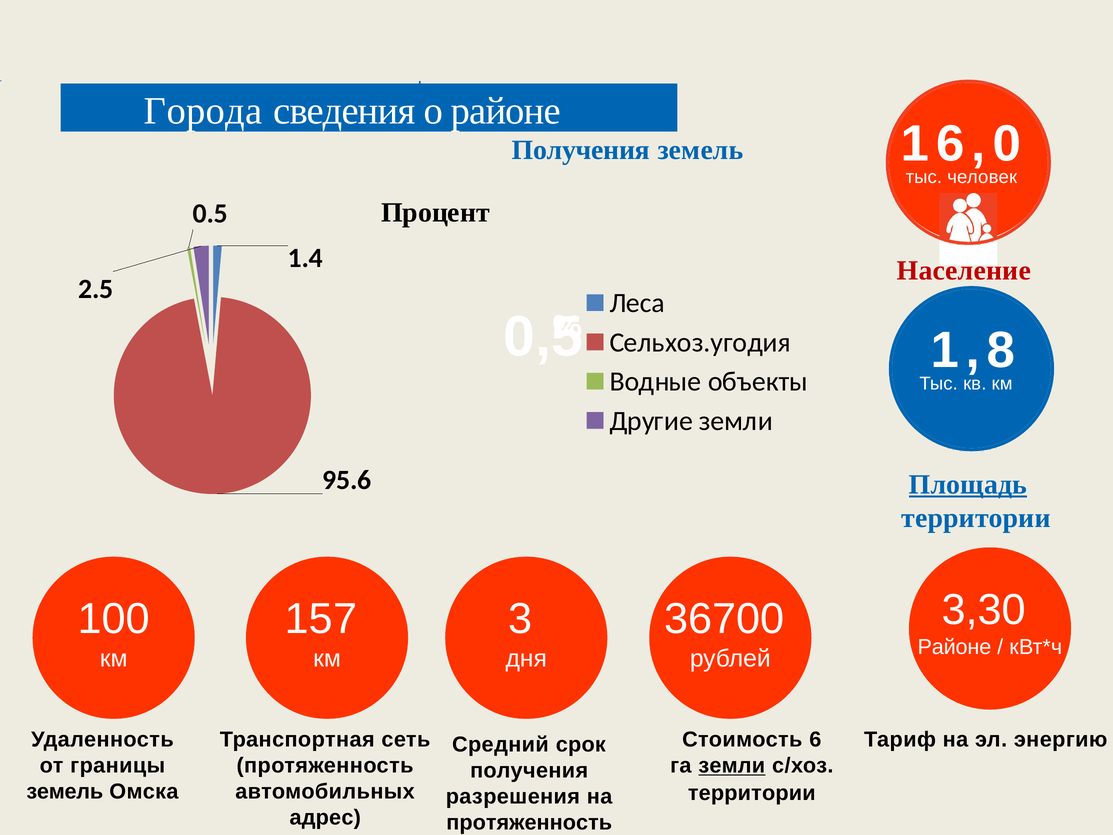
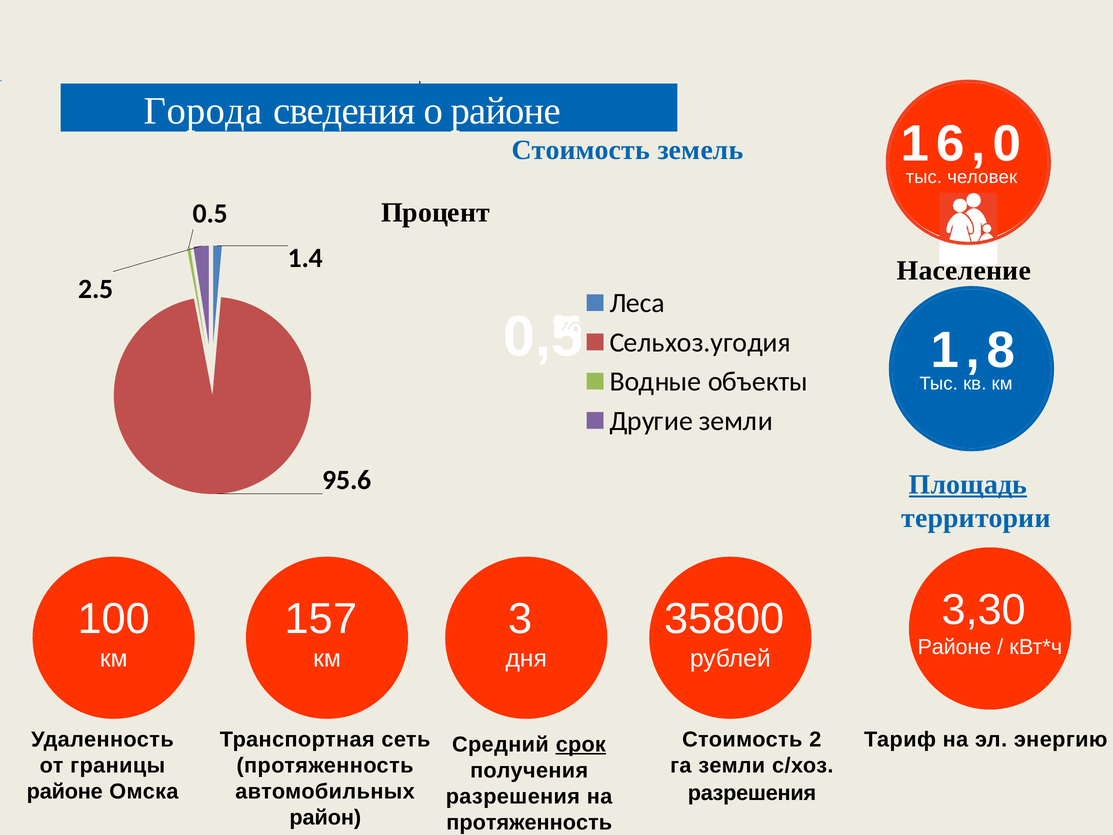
Получения: Получения -> Стоимость (581, 150)
Население colour: red -> black (964, 270)
36700: 36700 -> 35800 (724, 619)
6: 6 -> 2 (815, 739)
срок underline: none -> present (581, 744)
земли underline: present -> none (732, 765)
земель: земель -> районе (65, 791)
территории: территории -> разрешения (752, 793)
адрес: адрес -> район (325, 817)
